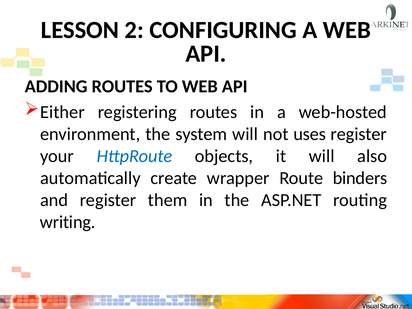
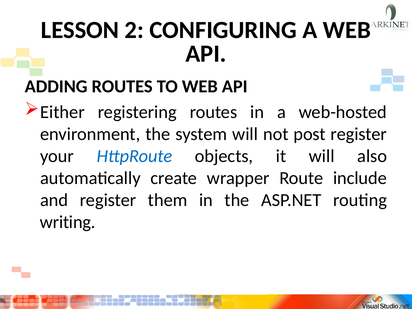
uses: uses -> post (310, 134)
binders: binders -> include (360, 178)
